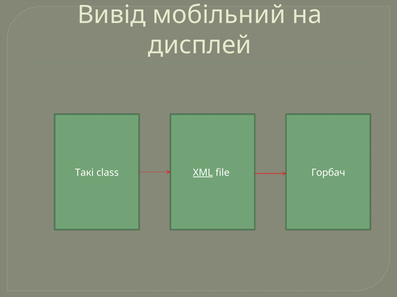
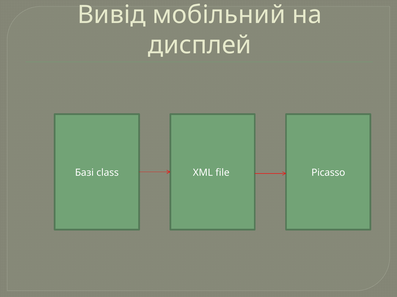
Такі: Такі -> Базі (84, 173)
XML underline: present -> none (203, 173)
Горбач: Горбач -> Picasso (328, 173)
